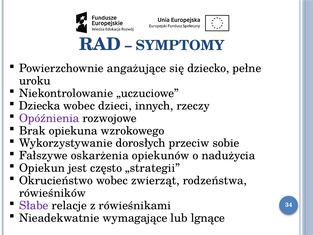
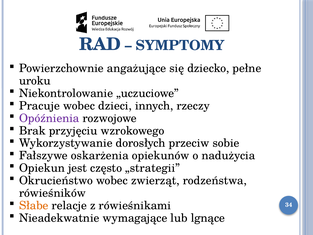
Dziecka: Dziecka -> Pracuje (39, 106)
opiekuna: opiekuna -> przyjęciu (73, 131)
Słabe colour: purple -> orange (34, 205)
